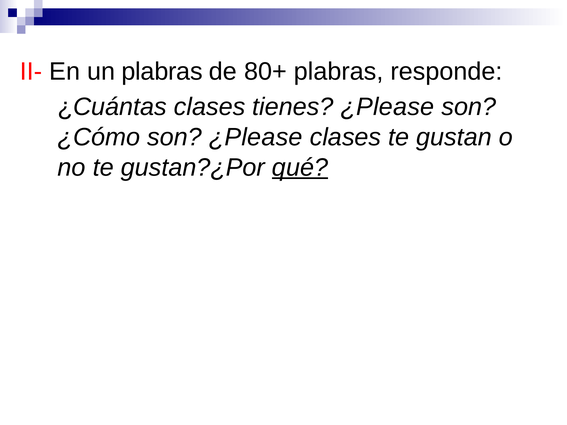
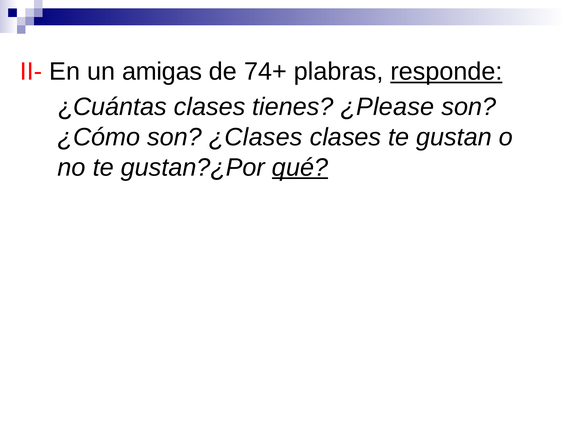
un plabras: plabras -> amigas (162, 72)
80+: 80+ -> 74+ (265, 72)
responde underline: none -> present (446, 72)
son ¿Please: ¿Please -> ¿Clases (256, 137)
